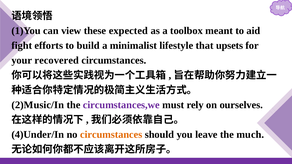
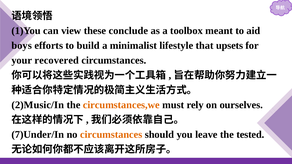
expected: expected -> conclude (128, 31)
fight: fight -> boys (22, 46)
circumstances,we colour: purple -> orange (121, 105)
4)Under/In: 4)Under/In -> 7)Under/In (38, 135)
much: much -> tested (250, 135)
